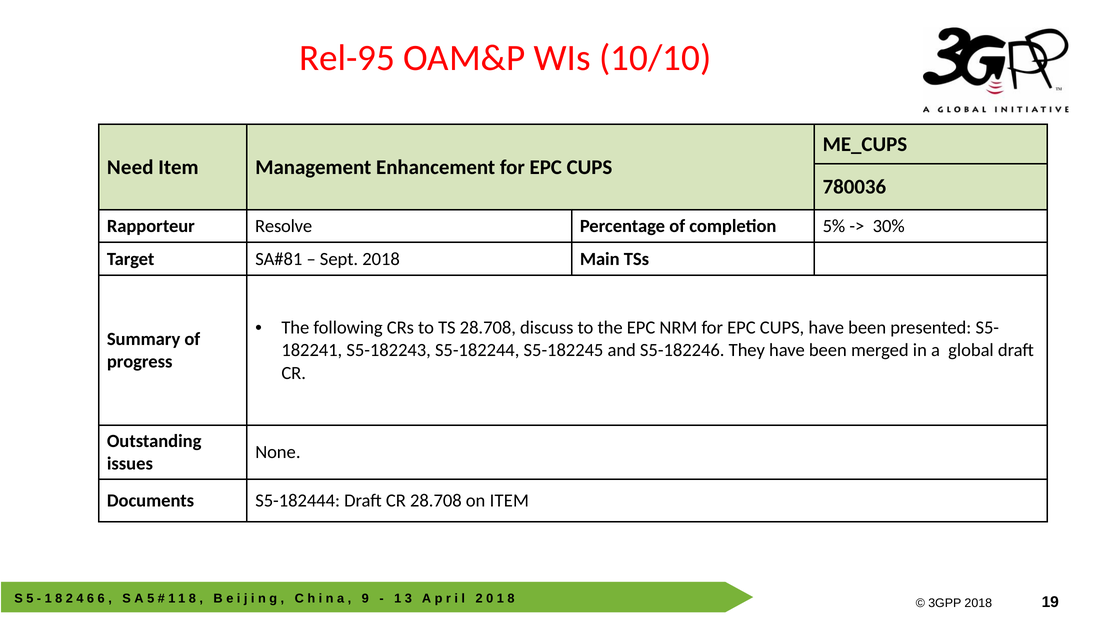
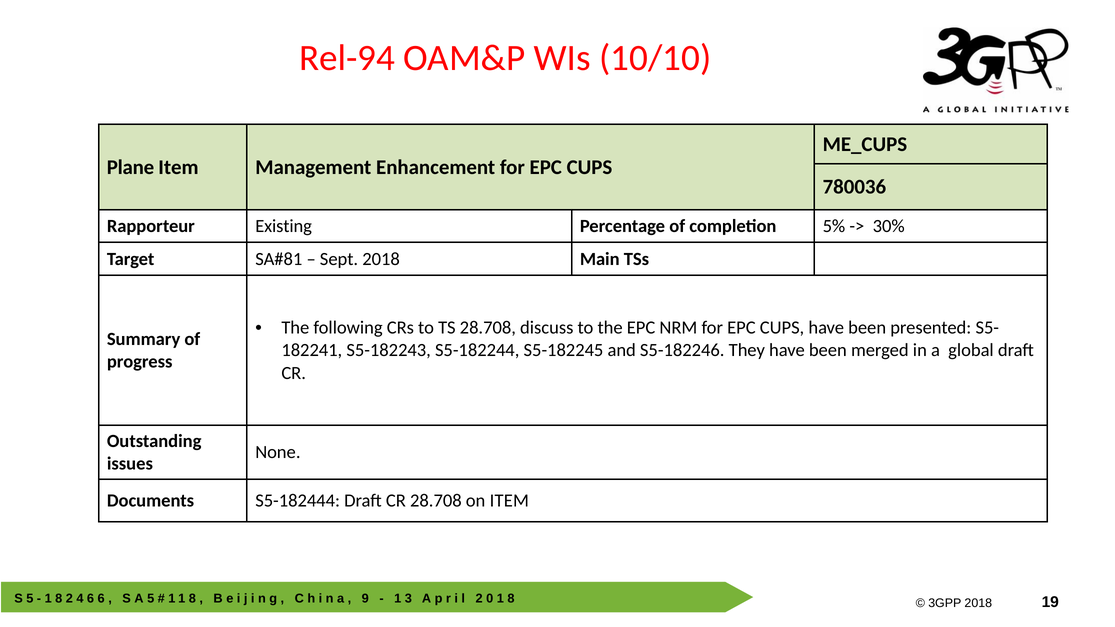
Rel-95: Rel-95 -> Rel-94 (347, 58)
Need: Need -> Plane (130, 167)
Resolve: Resolve -> Existing (284, 226)
